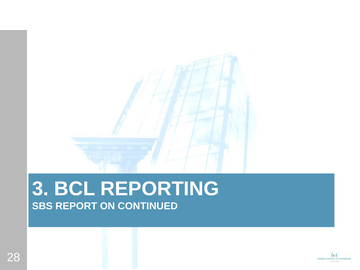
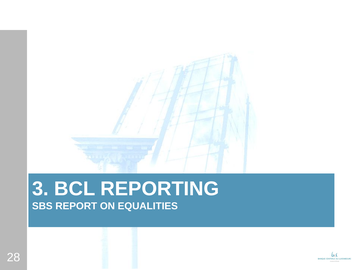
CONTINUED: CONTINUED -> EQUALITIES (148, 206)
